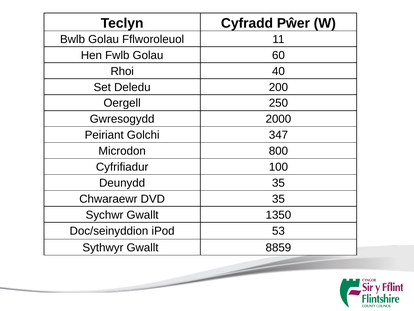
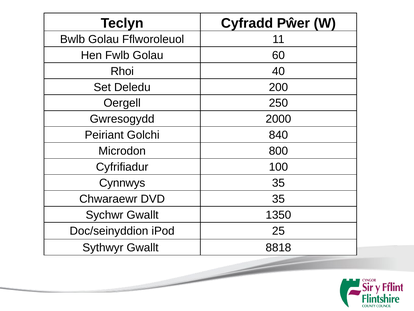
347: 347 -> 840 (278, 135)
Deunydd: Deunydd -> Cynnwys (122, 183)
53: 53 -> 25 (278, 231)
8859: 8859 -> 8818 (278, 247)
